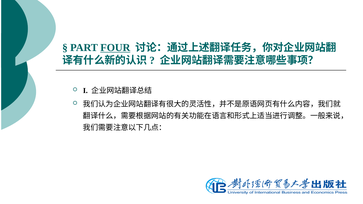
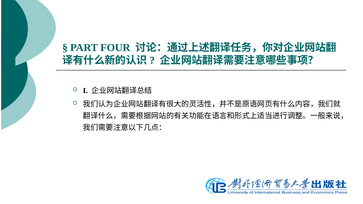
FOUR underline: present -> none (115, 48)
